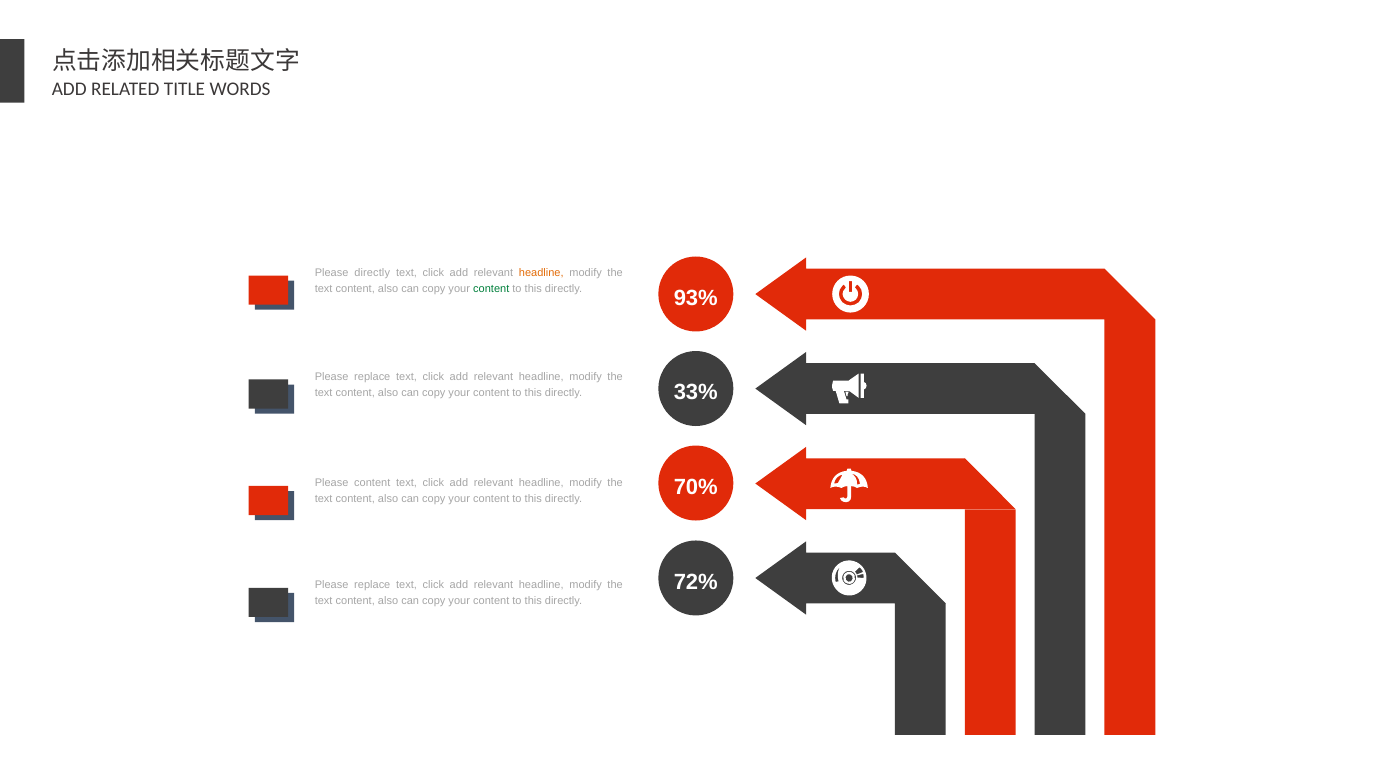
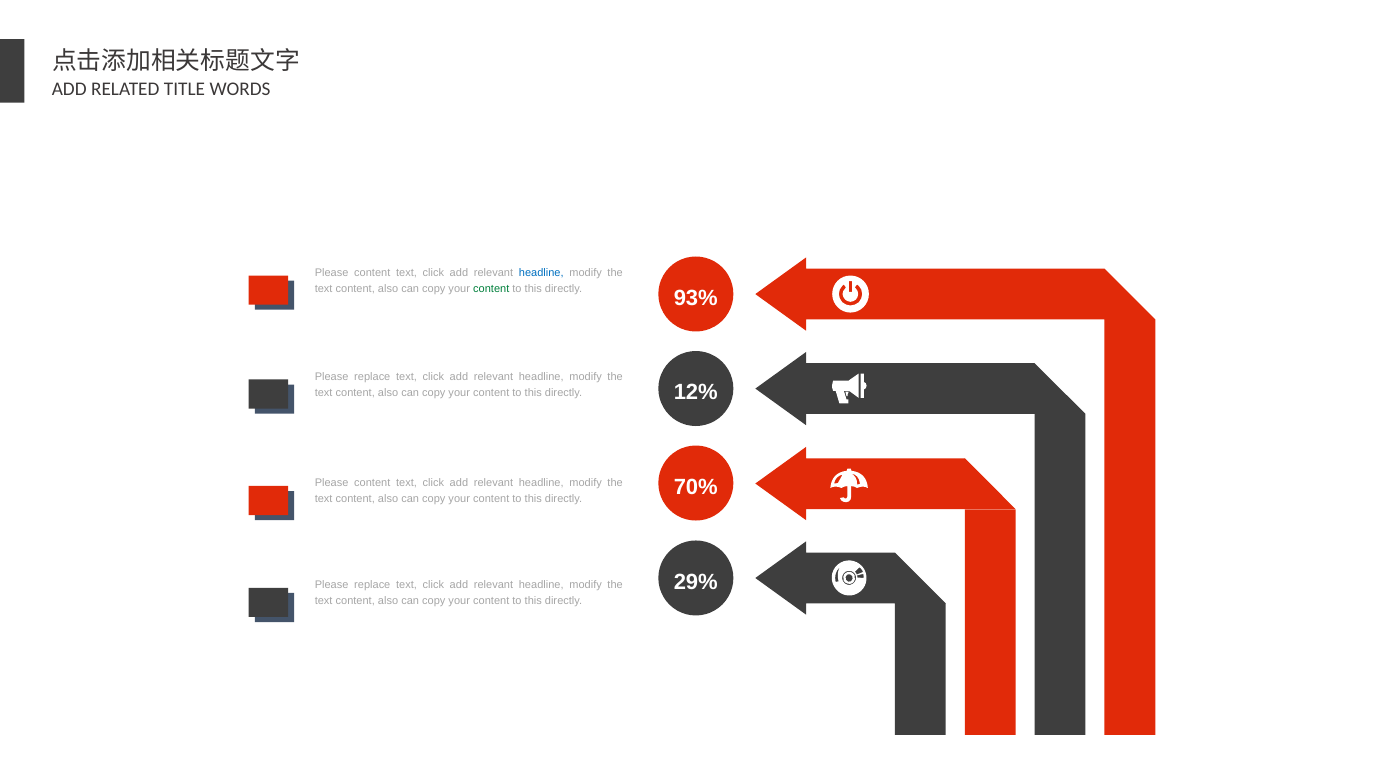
directly: directly -> content (372, 273)
headline colour: orange -> blue (541, 273)
33%: 33% -> 12% (696, 393)
72%: 72% -> 29% (696, 582)
